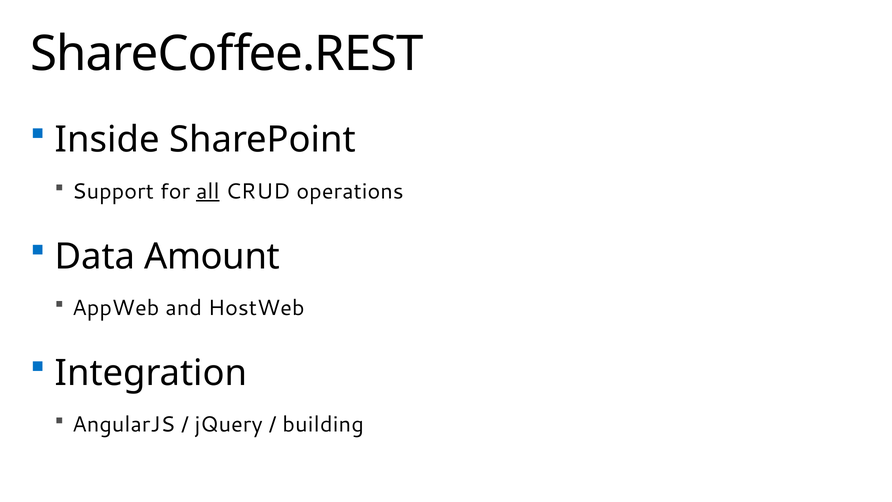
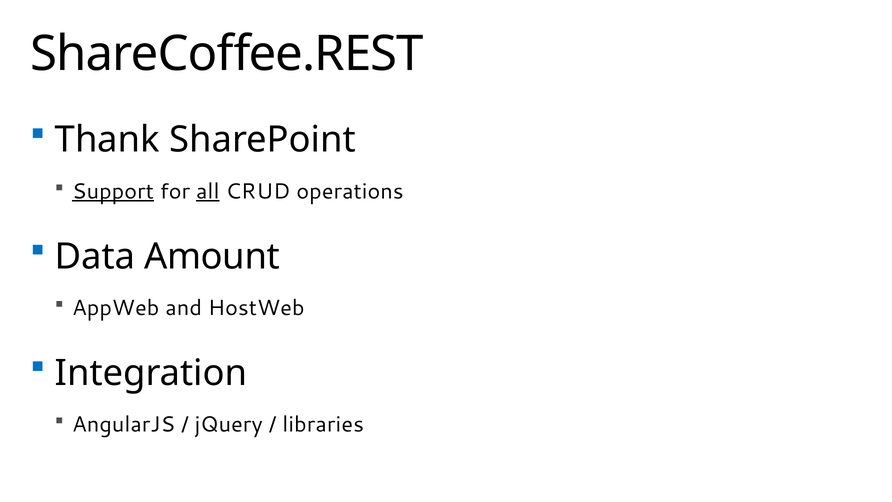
Inside: Inside -> Thank (107, 140)
Support underline: none -> present (113, 191)
building: building -> libraries (323, 424)
